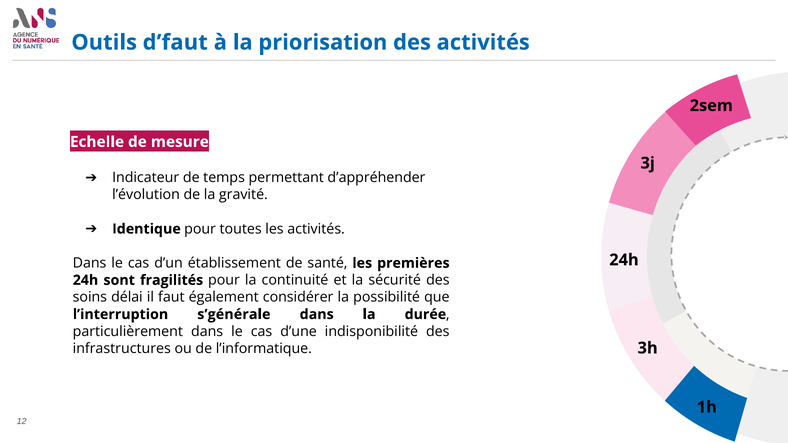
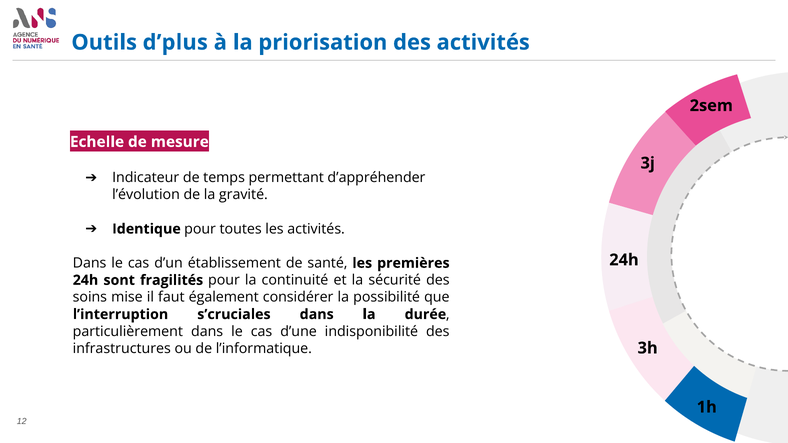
d’faut: d’faut -> d’plus (175, 42)
délai: délai -> mise (127, 297)
s’générale: s’générale -> s’cruciales (234, 315)
